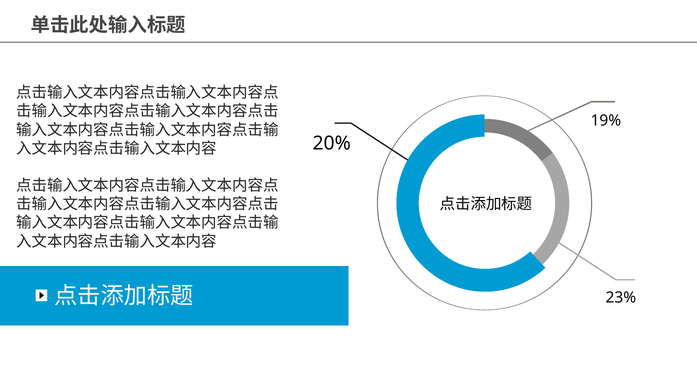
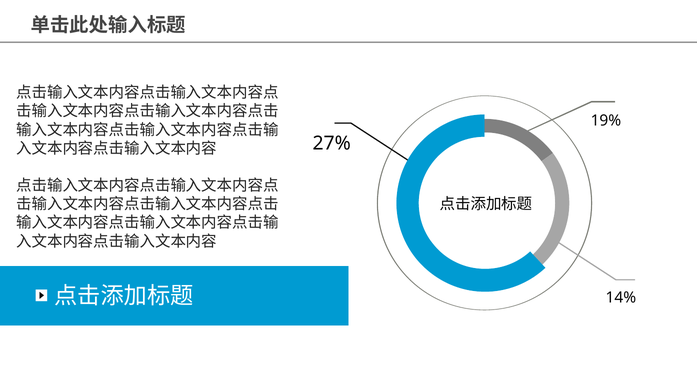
20%: 20% -> 27% (332, 143)
23%: 23% -> 14% (621, 298)
